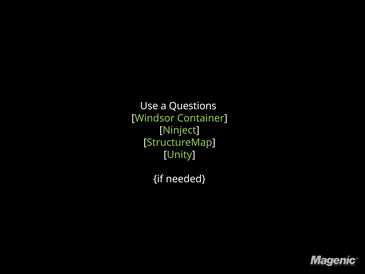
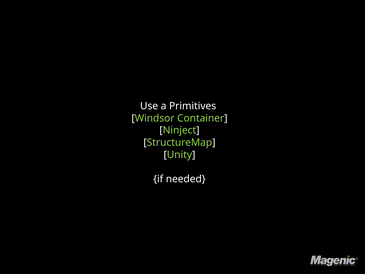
Questions: Questions -> Primitives (193, 106)
